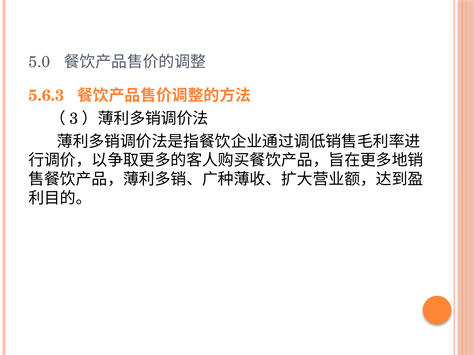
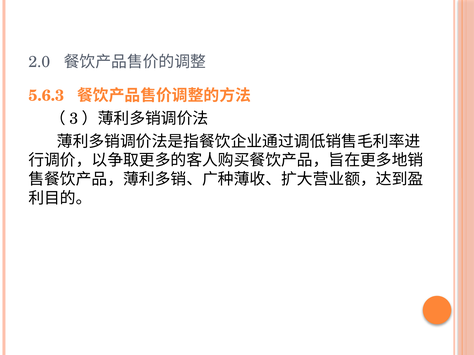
5.0: 5.0 -> 2.0 (39, 62)
